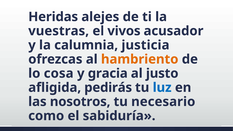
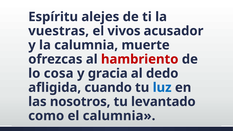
Heridas: Heridas -> Espíritu (53, 17)
justicia: justicia -> muerte (146, 45)
hambriento colour: orange -> red (140, 59)
justo: justo -> dedo (162, 73)
pedirás: pedirás -> cuando (108, 88)
necesario: necesario -> levantado (163, 102)
el sabiduría: sabiduría -> calumnia (119, 116)
